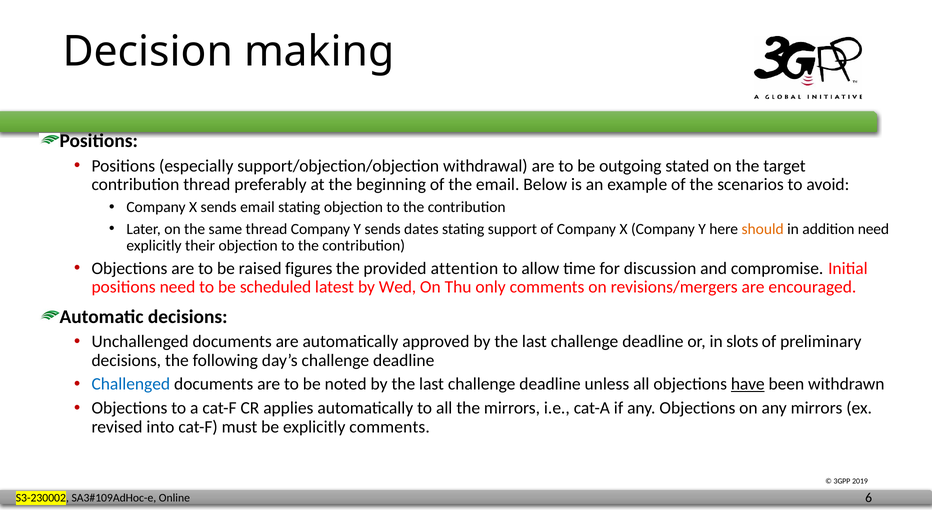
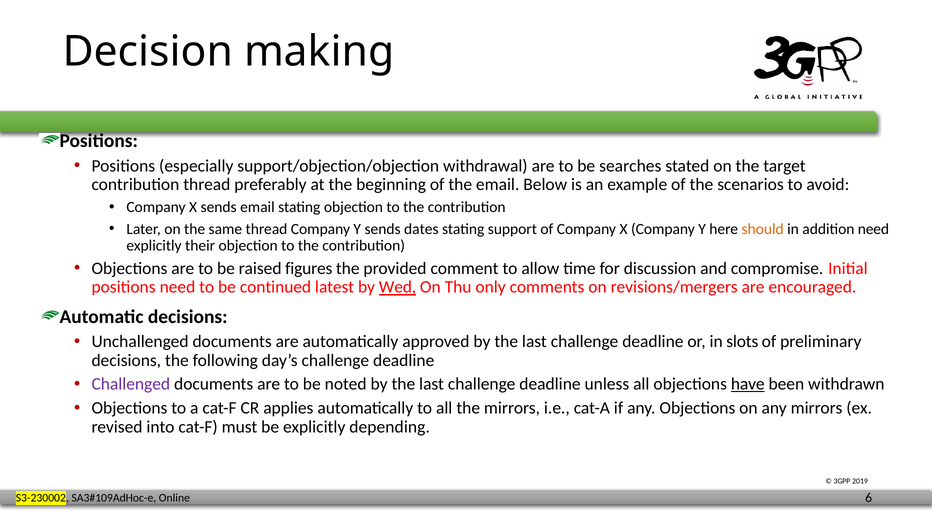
outgoing: outgoing -> searches (630, 166)
attention: attention -> comment (465, 268)
scheduled: scheduled -> continued (276, 287)
Wed underline: none -> present (398, 287)
Challenged colour: blue -> purple (131, 384)
explicitly comments: comments -> depending (390, 427)
